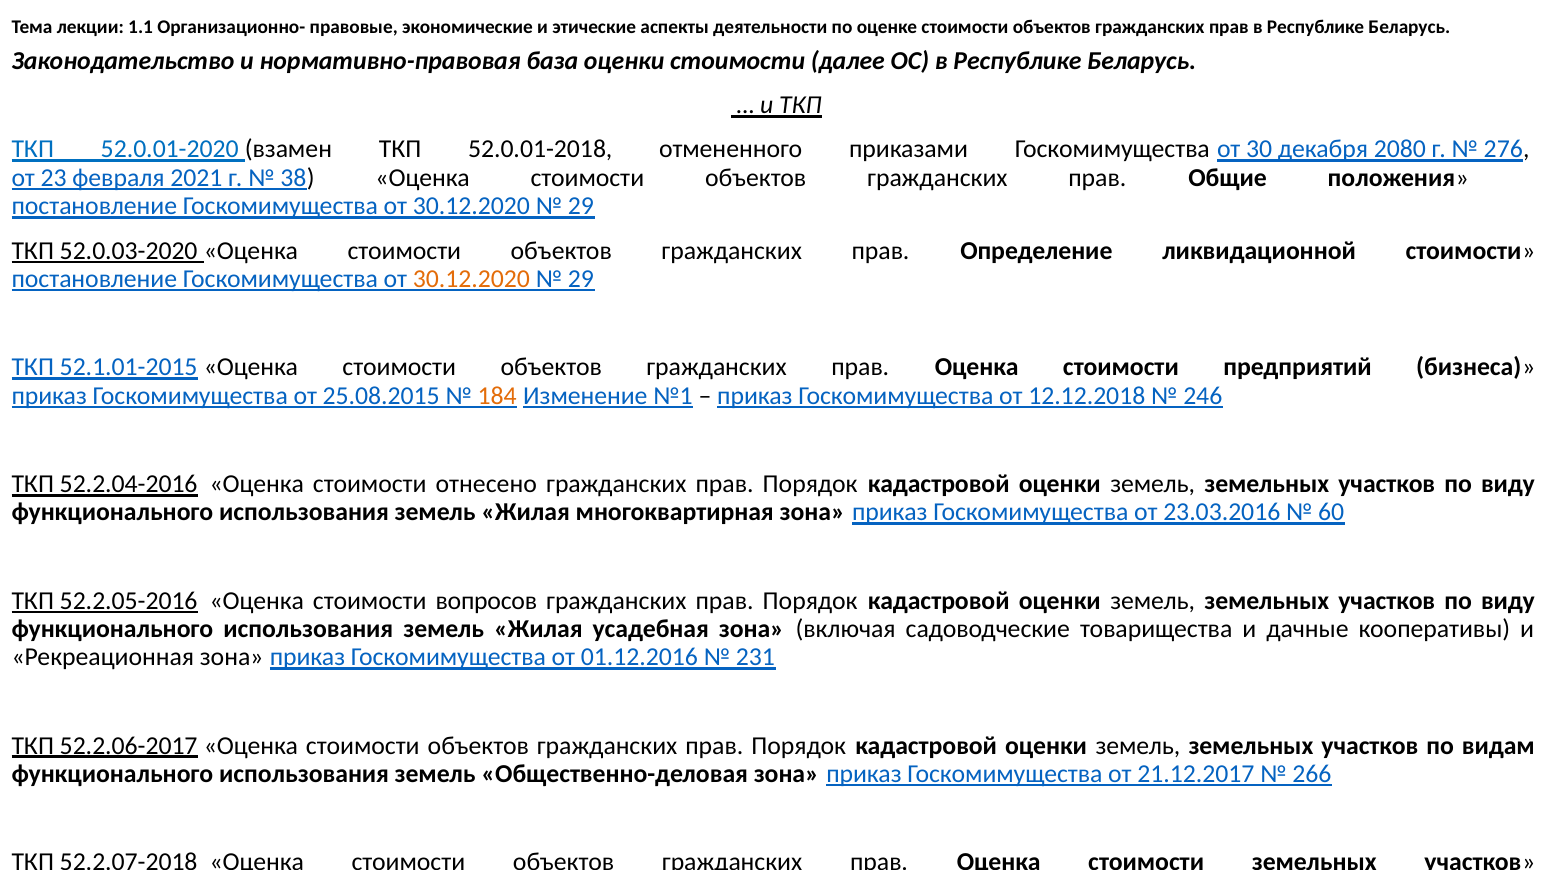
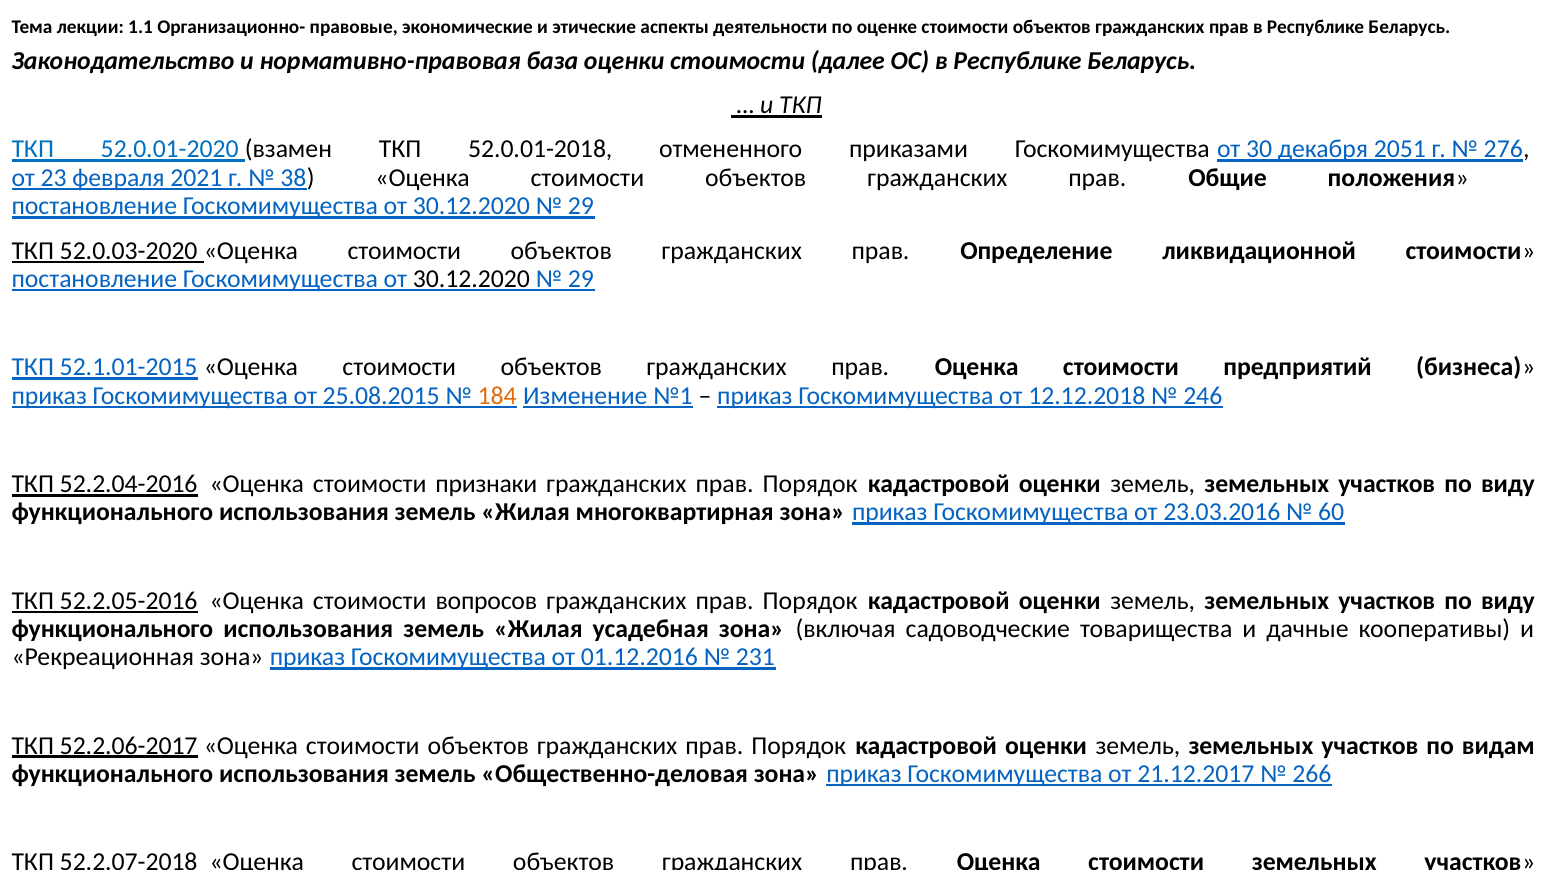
2080: 2080 -> 2051 (1400, 149)
30.12.2020 colour: orange -> black (471, 279)
отнесено: отнесено -> признаки (486, 484)
